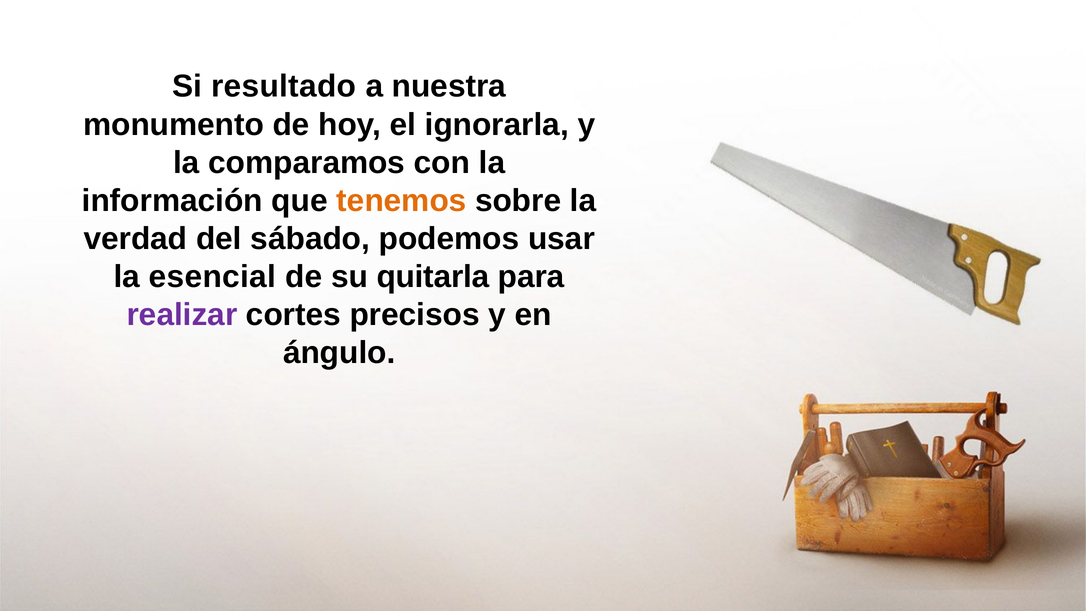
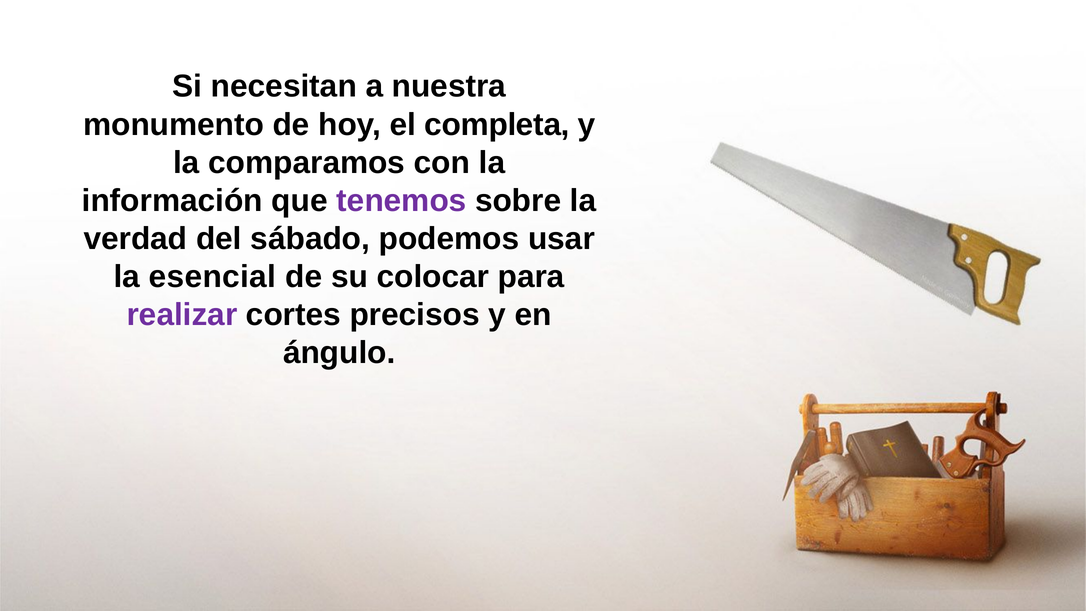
resultado: resultado -> necesitan (284, 87)
ignorarla: ignorarla -> completa (497, 125)
tenemos colour: orange -> purple (401, 201)
quitarla: quitarla -> colocar (433, 277)
